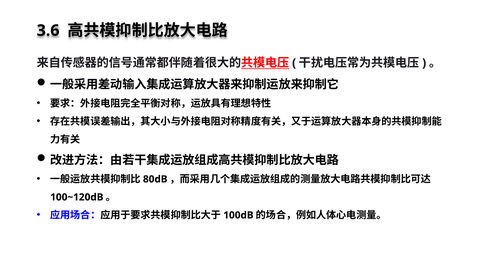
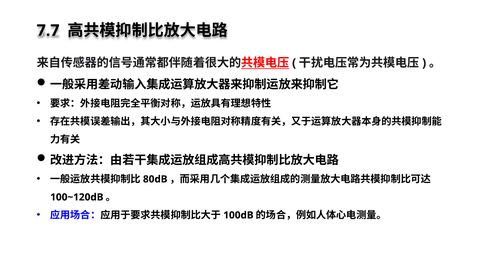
3.6: 3.6 -> 7.7 (48, 31)
